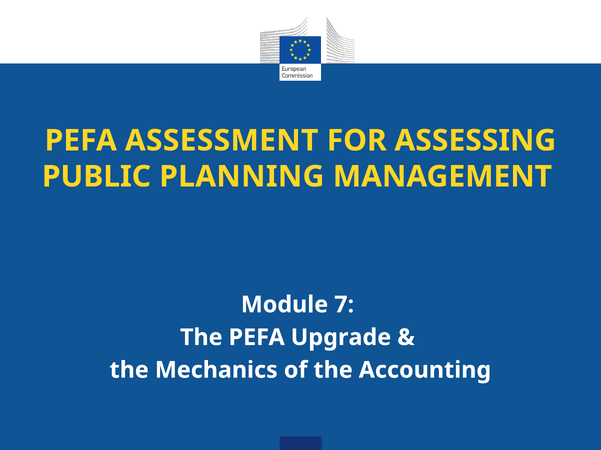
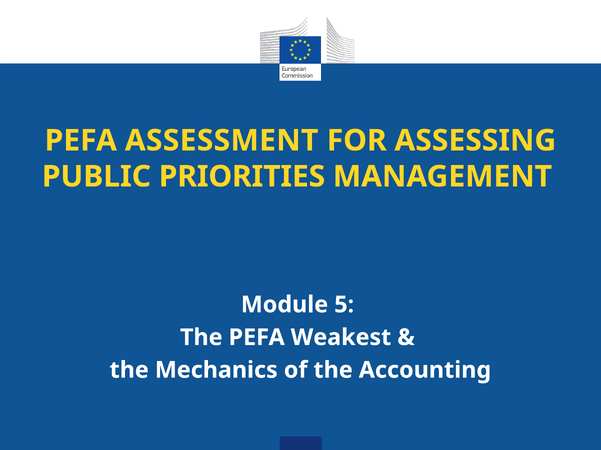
PLANNING: PLANNING -> PRIORITIES (242, 177)
7: 7 -> 5 (344, 305)
Upgrade: Upgrade -> Weakest (341, 338)
